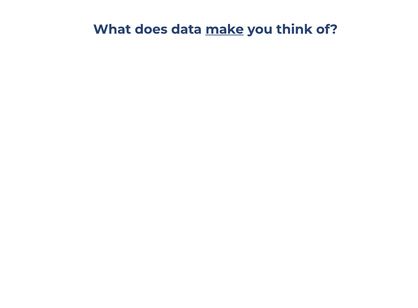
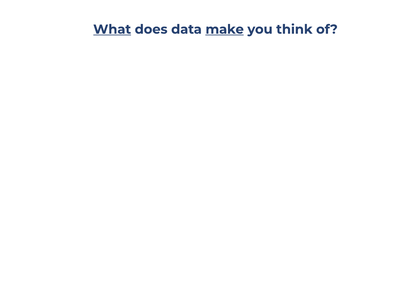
What underline: none -> present (112, 29)
